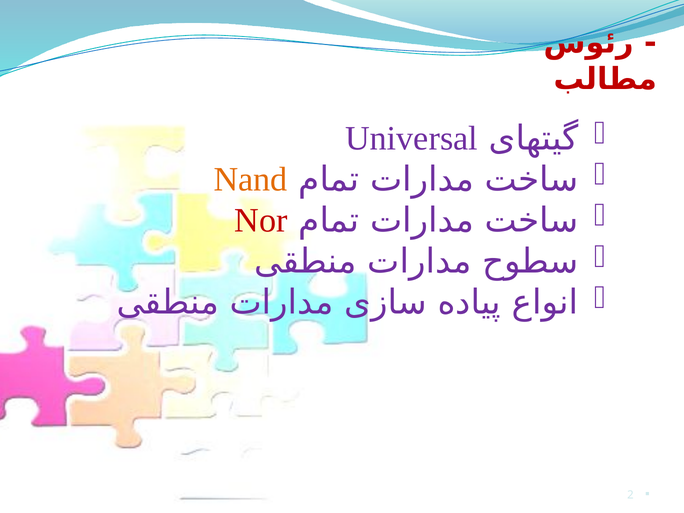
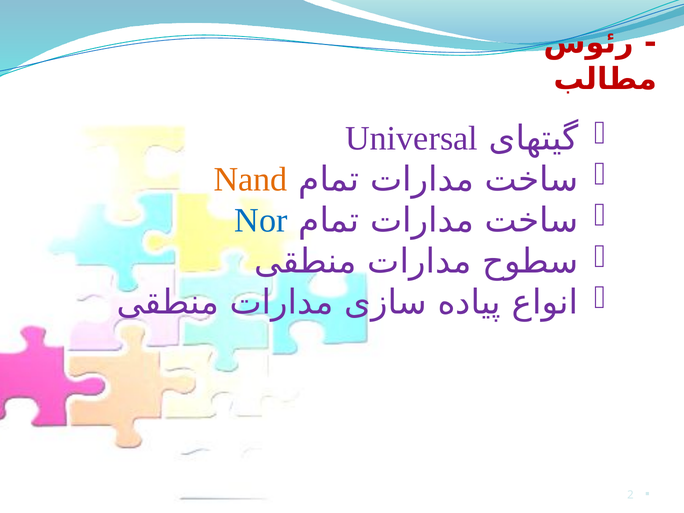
Nor colour: red -> blue (261, 221)
